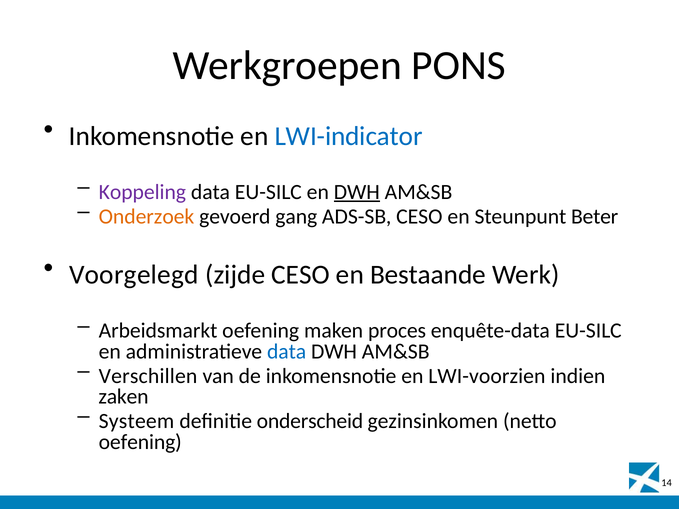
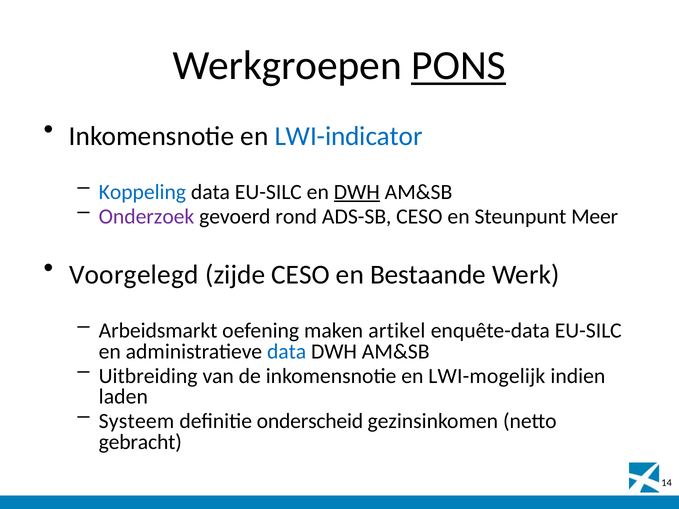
PONS underline: none -> present (459, 66)
Koppeling colour: purple -> blue (142, 192)
Onderzoek colour: orange -> purple (147, 217)
gang: gang -> rond (296, 217)
Beter: Beter -> Meer (595, 217)
proces: proces -> artikel (397, 331)
Verschillen: Verschillen -> Uitbreiding (148, 376)
LWI-voorzien: LWI-voorzien -> LWI-mogelijk (487, 376)
zaken: zaken -> laden (123, 397)
oefening: oefening -> gebracht (140, 442)
